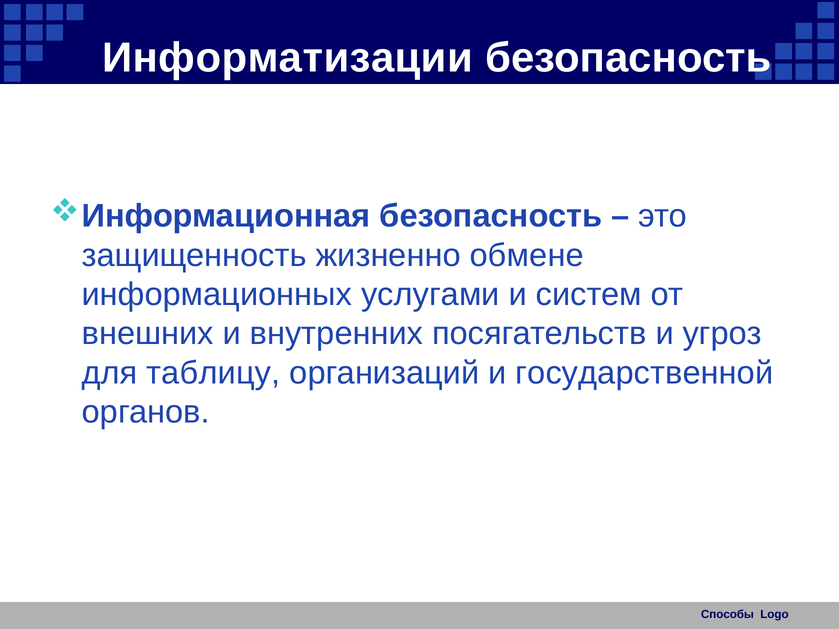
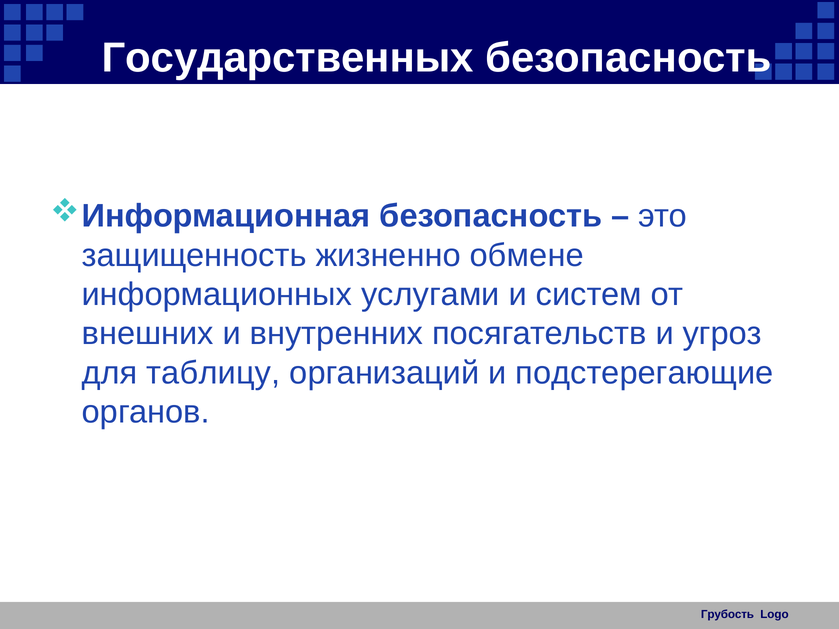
Информатизации: Информатизации -> Государственных (288, 58)
государственной: государственной -> подстерегающие (644, 373)
Способы: Способы -> Грубость (727, 615)
